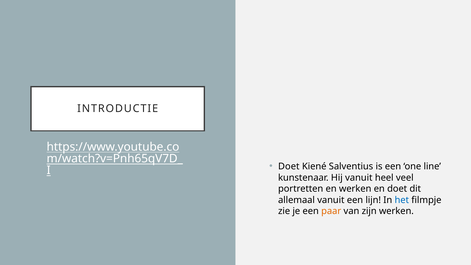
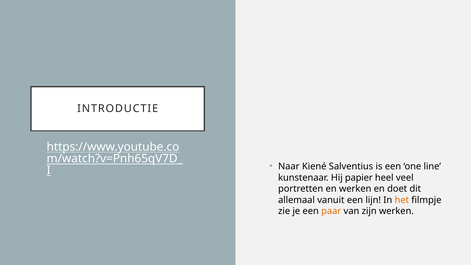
Doet: Doet -> Naar (289, 166)
Hij vanuit: vanuit -> papier (359, 178)
het colour: blue -> orange (402, 200)
